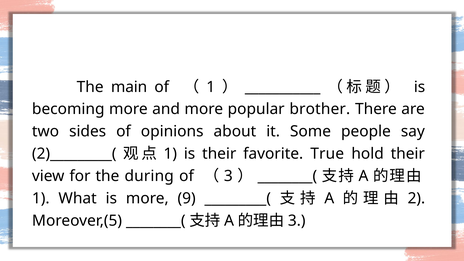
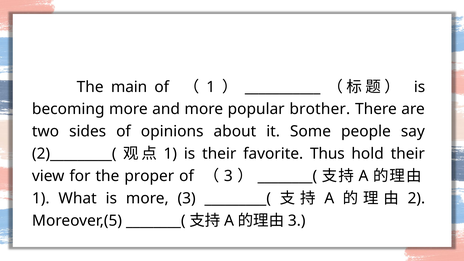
True: True -> Thus (327, 154)
during: during -> proper (149, 176)
more 9: 9 -> 3 (187, 198)
